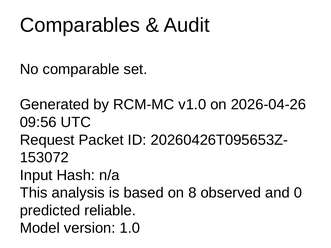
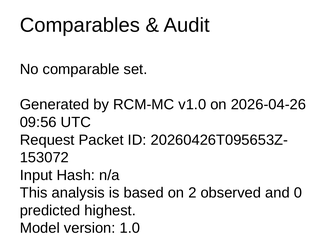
8: 8 -> 2 (192, 193)
reliable: reliable -> highest (110, 211)
